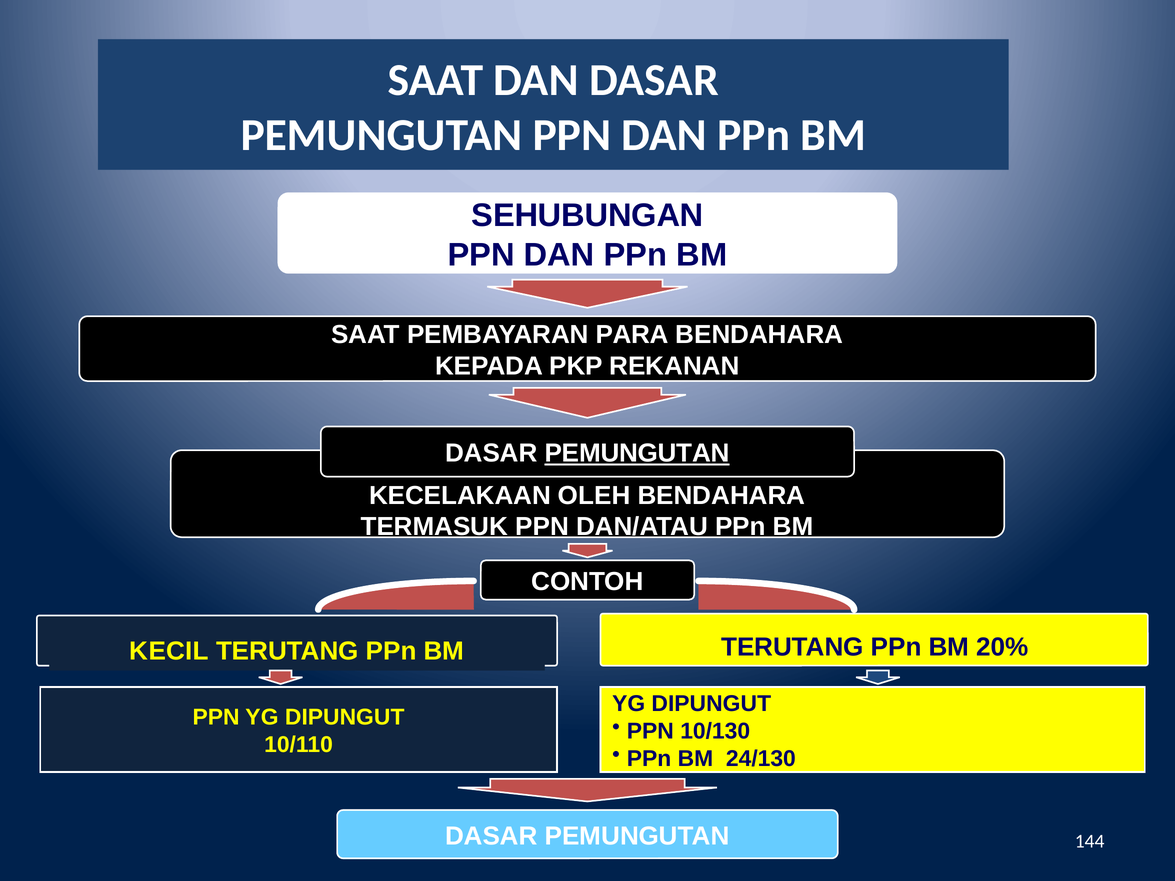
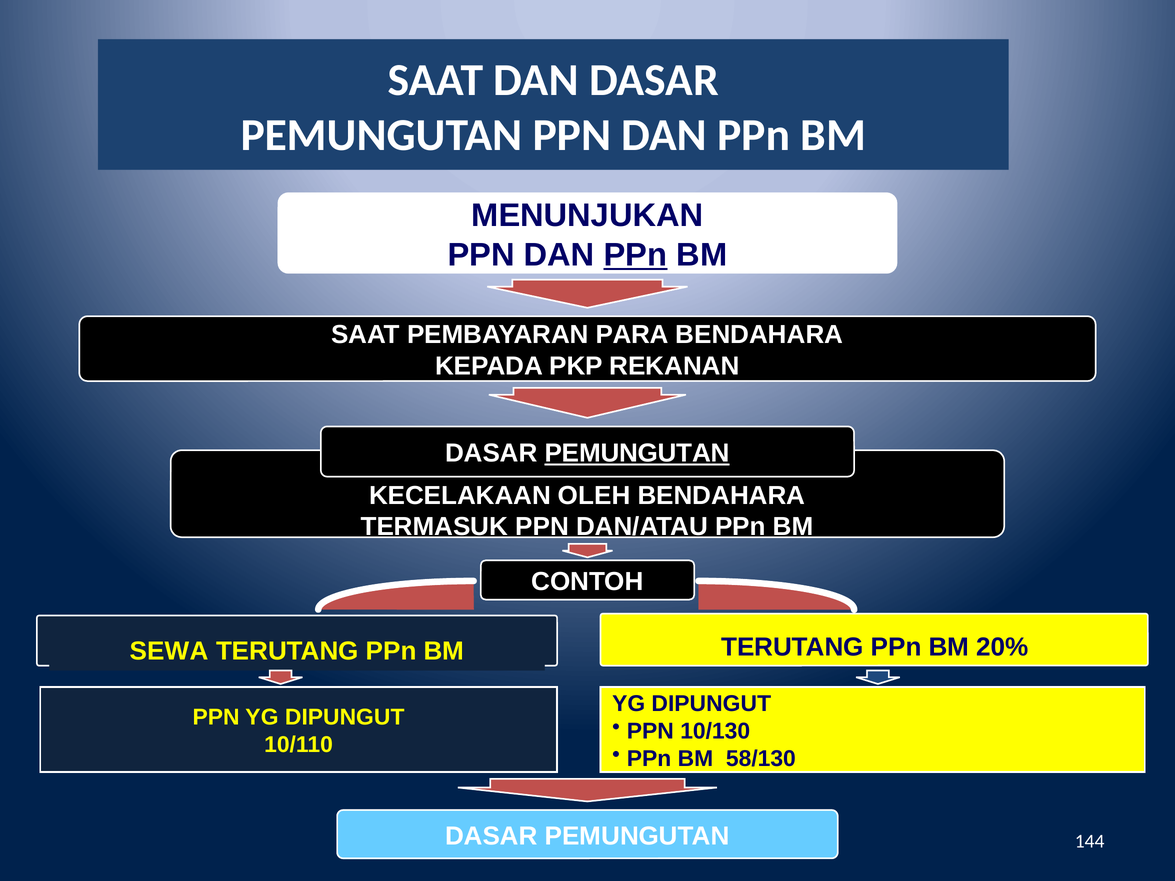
SEHUBUNGAN: SEHUBUNGAN -> MENUNJUKAN (587, 216)
PPn underline: none -> present (635, 255)
KECIL: KECIL -> SEWA (169, 651)
24/130: 24/130 -> 58/130 (761, 759)
